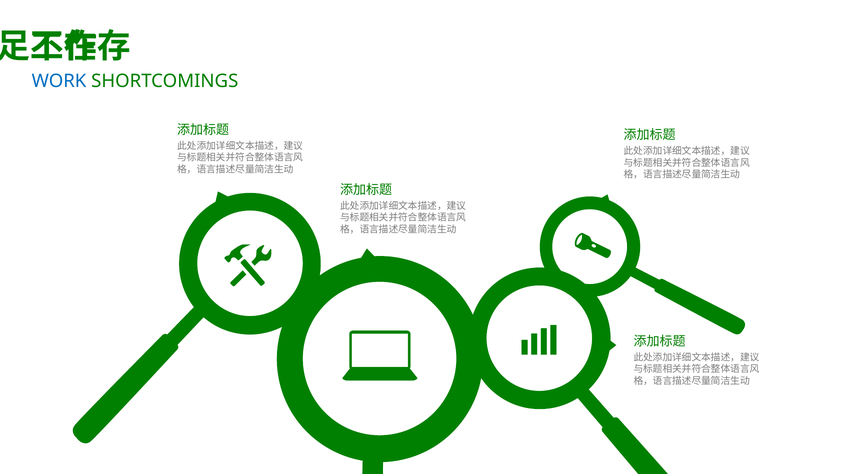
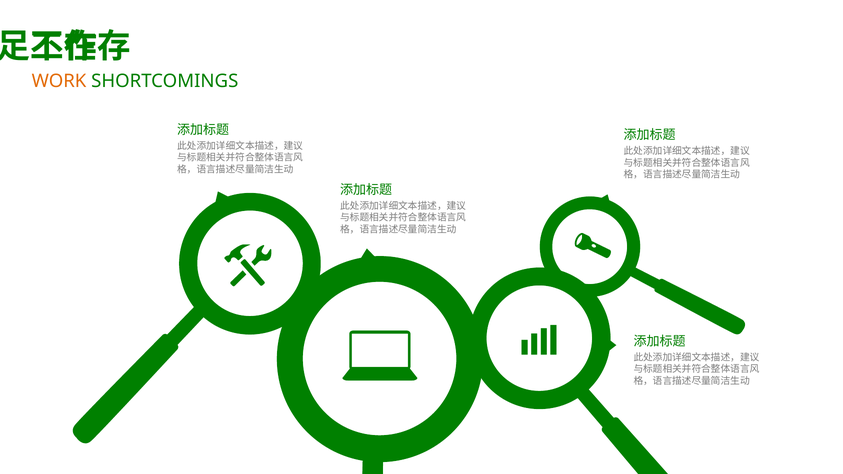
WORK colour: blue -> orange (59, 81)
